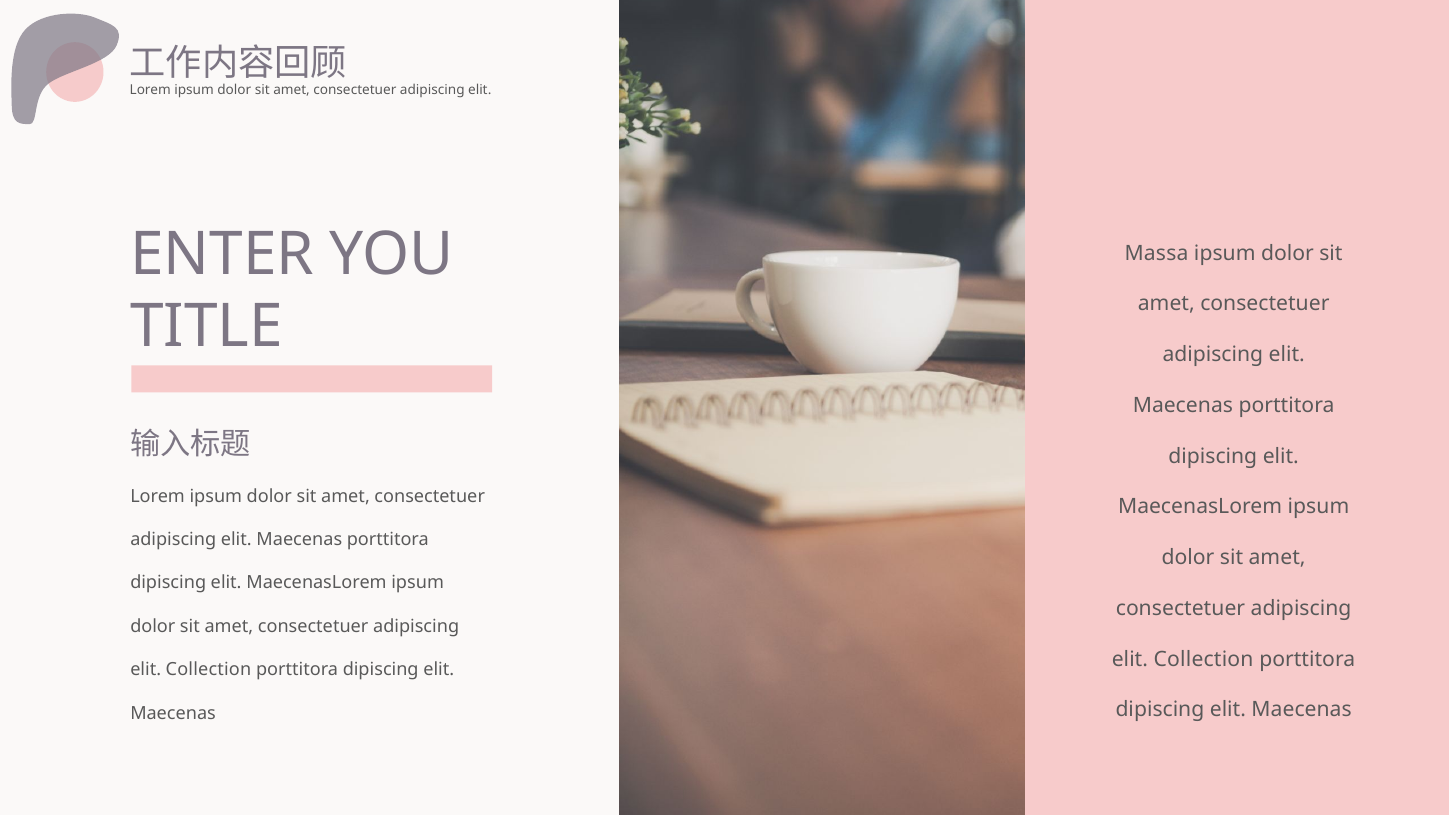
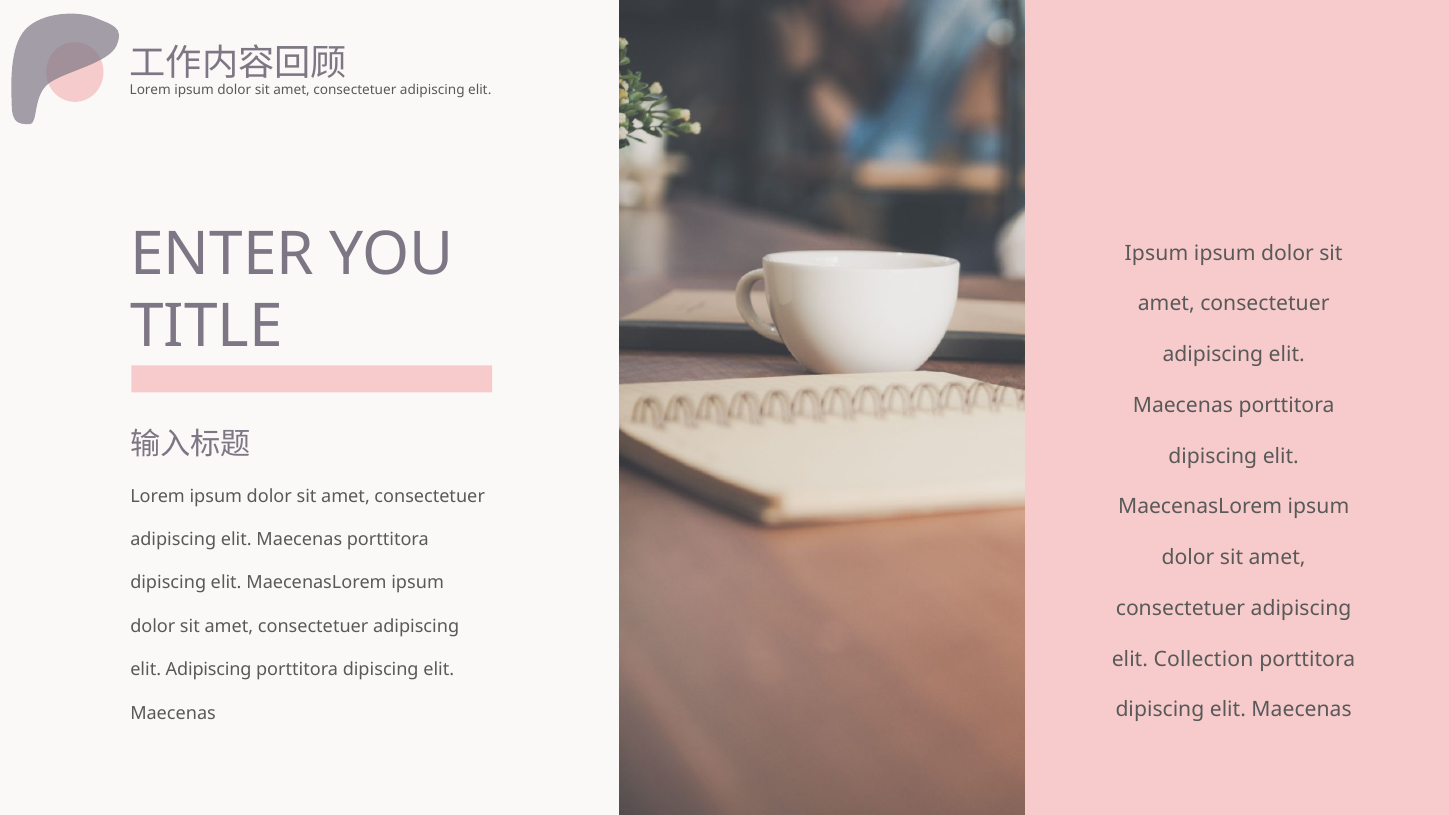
Massa: Massa -> Ipsum (1157, 253)
Collection: Collection -> Adipiscing (209, 670)
